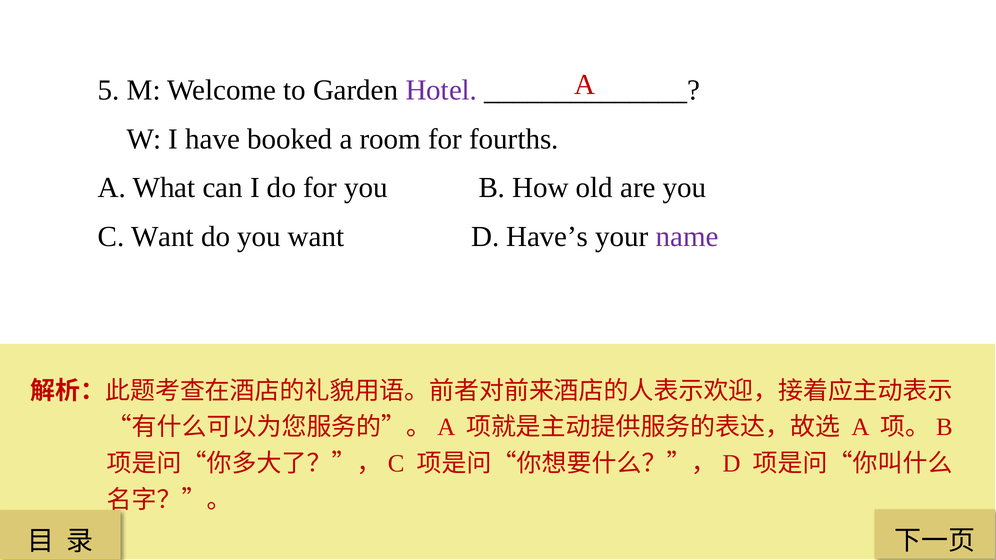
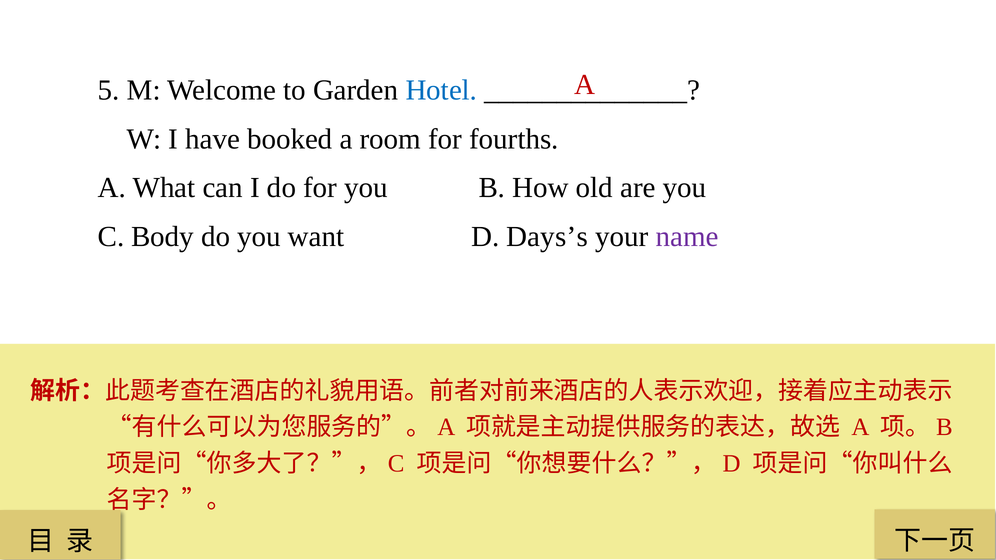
Hotel colour: purple -> blue (441, 90)
C Want: Want -> Body (162, 237)
Have’s: Have’s -> Days’s (547, 237)
